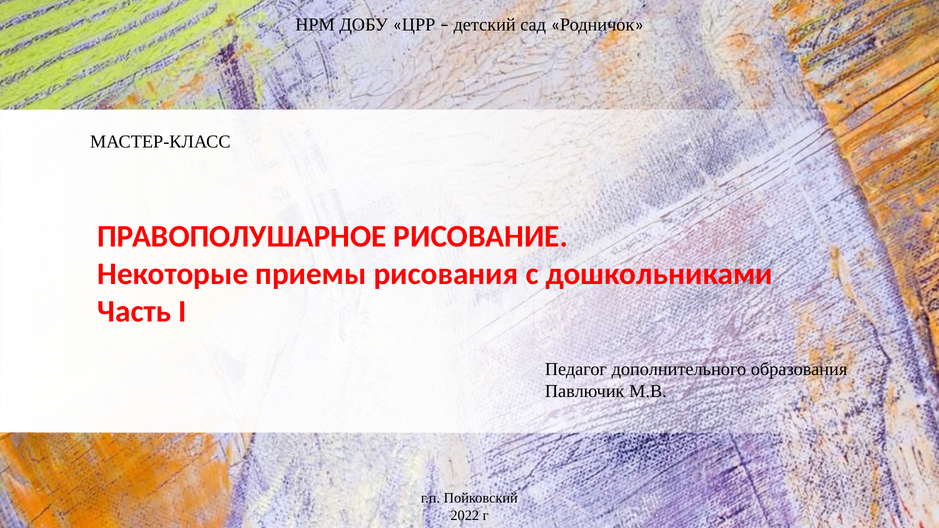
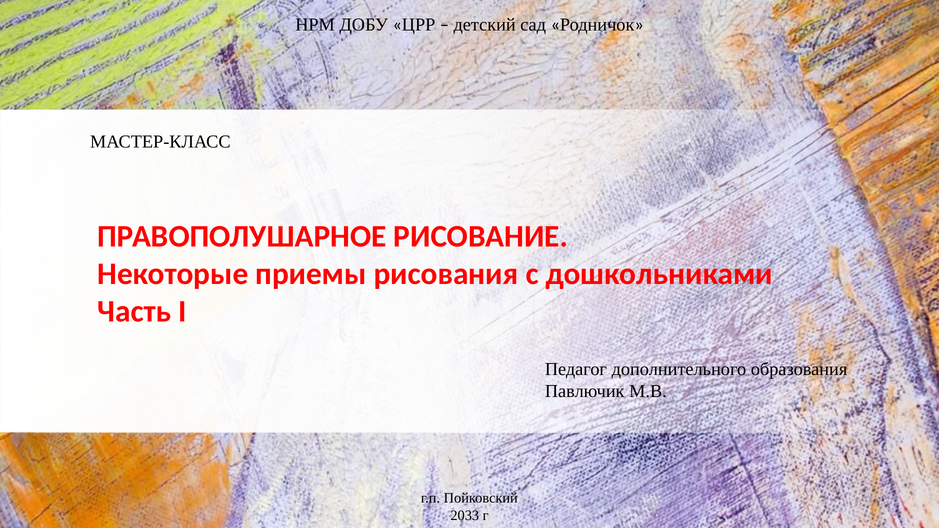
2022: 2022 -> 2033 (465, 516)
